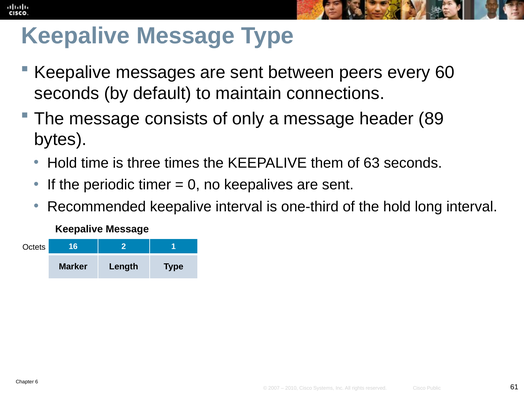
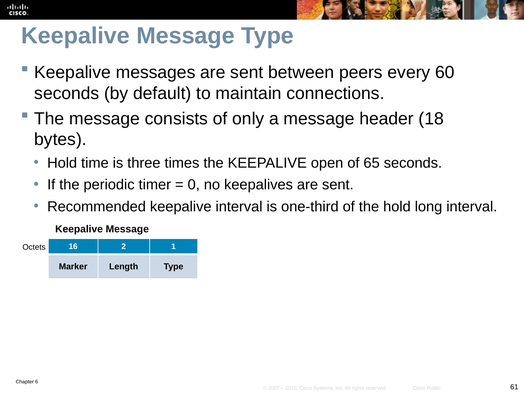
89: 89 -> 18 (431, 119)
them: them -> open (327, 163)
63: 63 -> 65 (372, 163)
